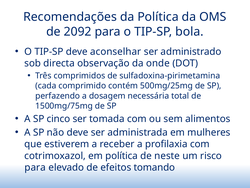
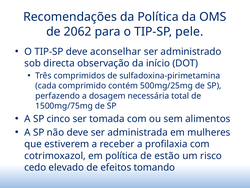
2092: 2092 -> 2062 (78, 32)
bola: bola -> pele (189, 32)
onde: onde -> início (158, 63)
neste: neste -> estão (167, 155)
para: para -> cedo (35, 167)
